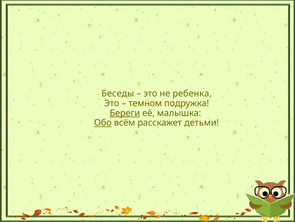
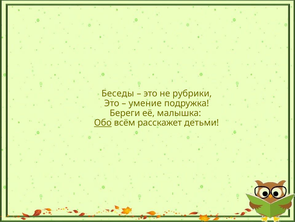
ребенка: ребенка -> рубрики (192, 93)
темном: темном -> умение (145, 103)
Береги underline: present -> none (125, 113)
